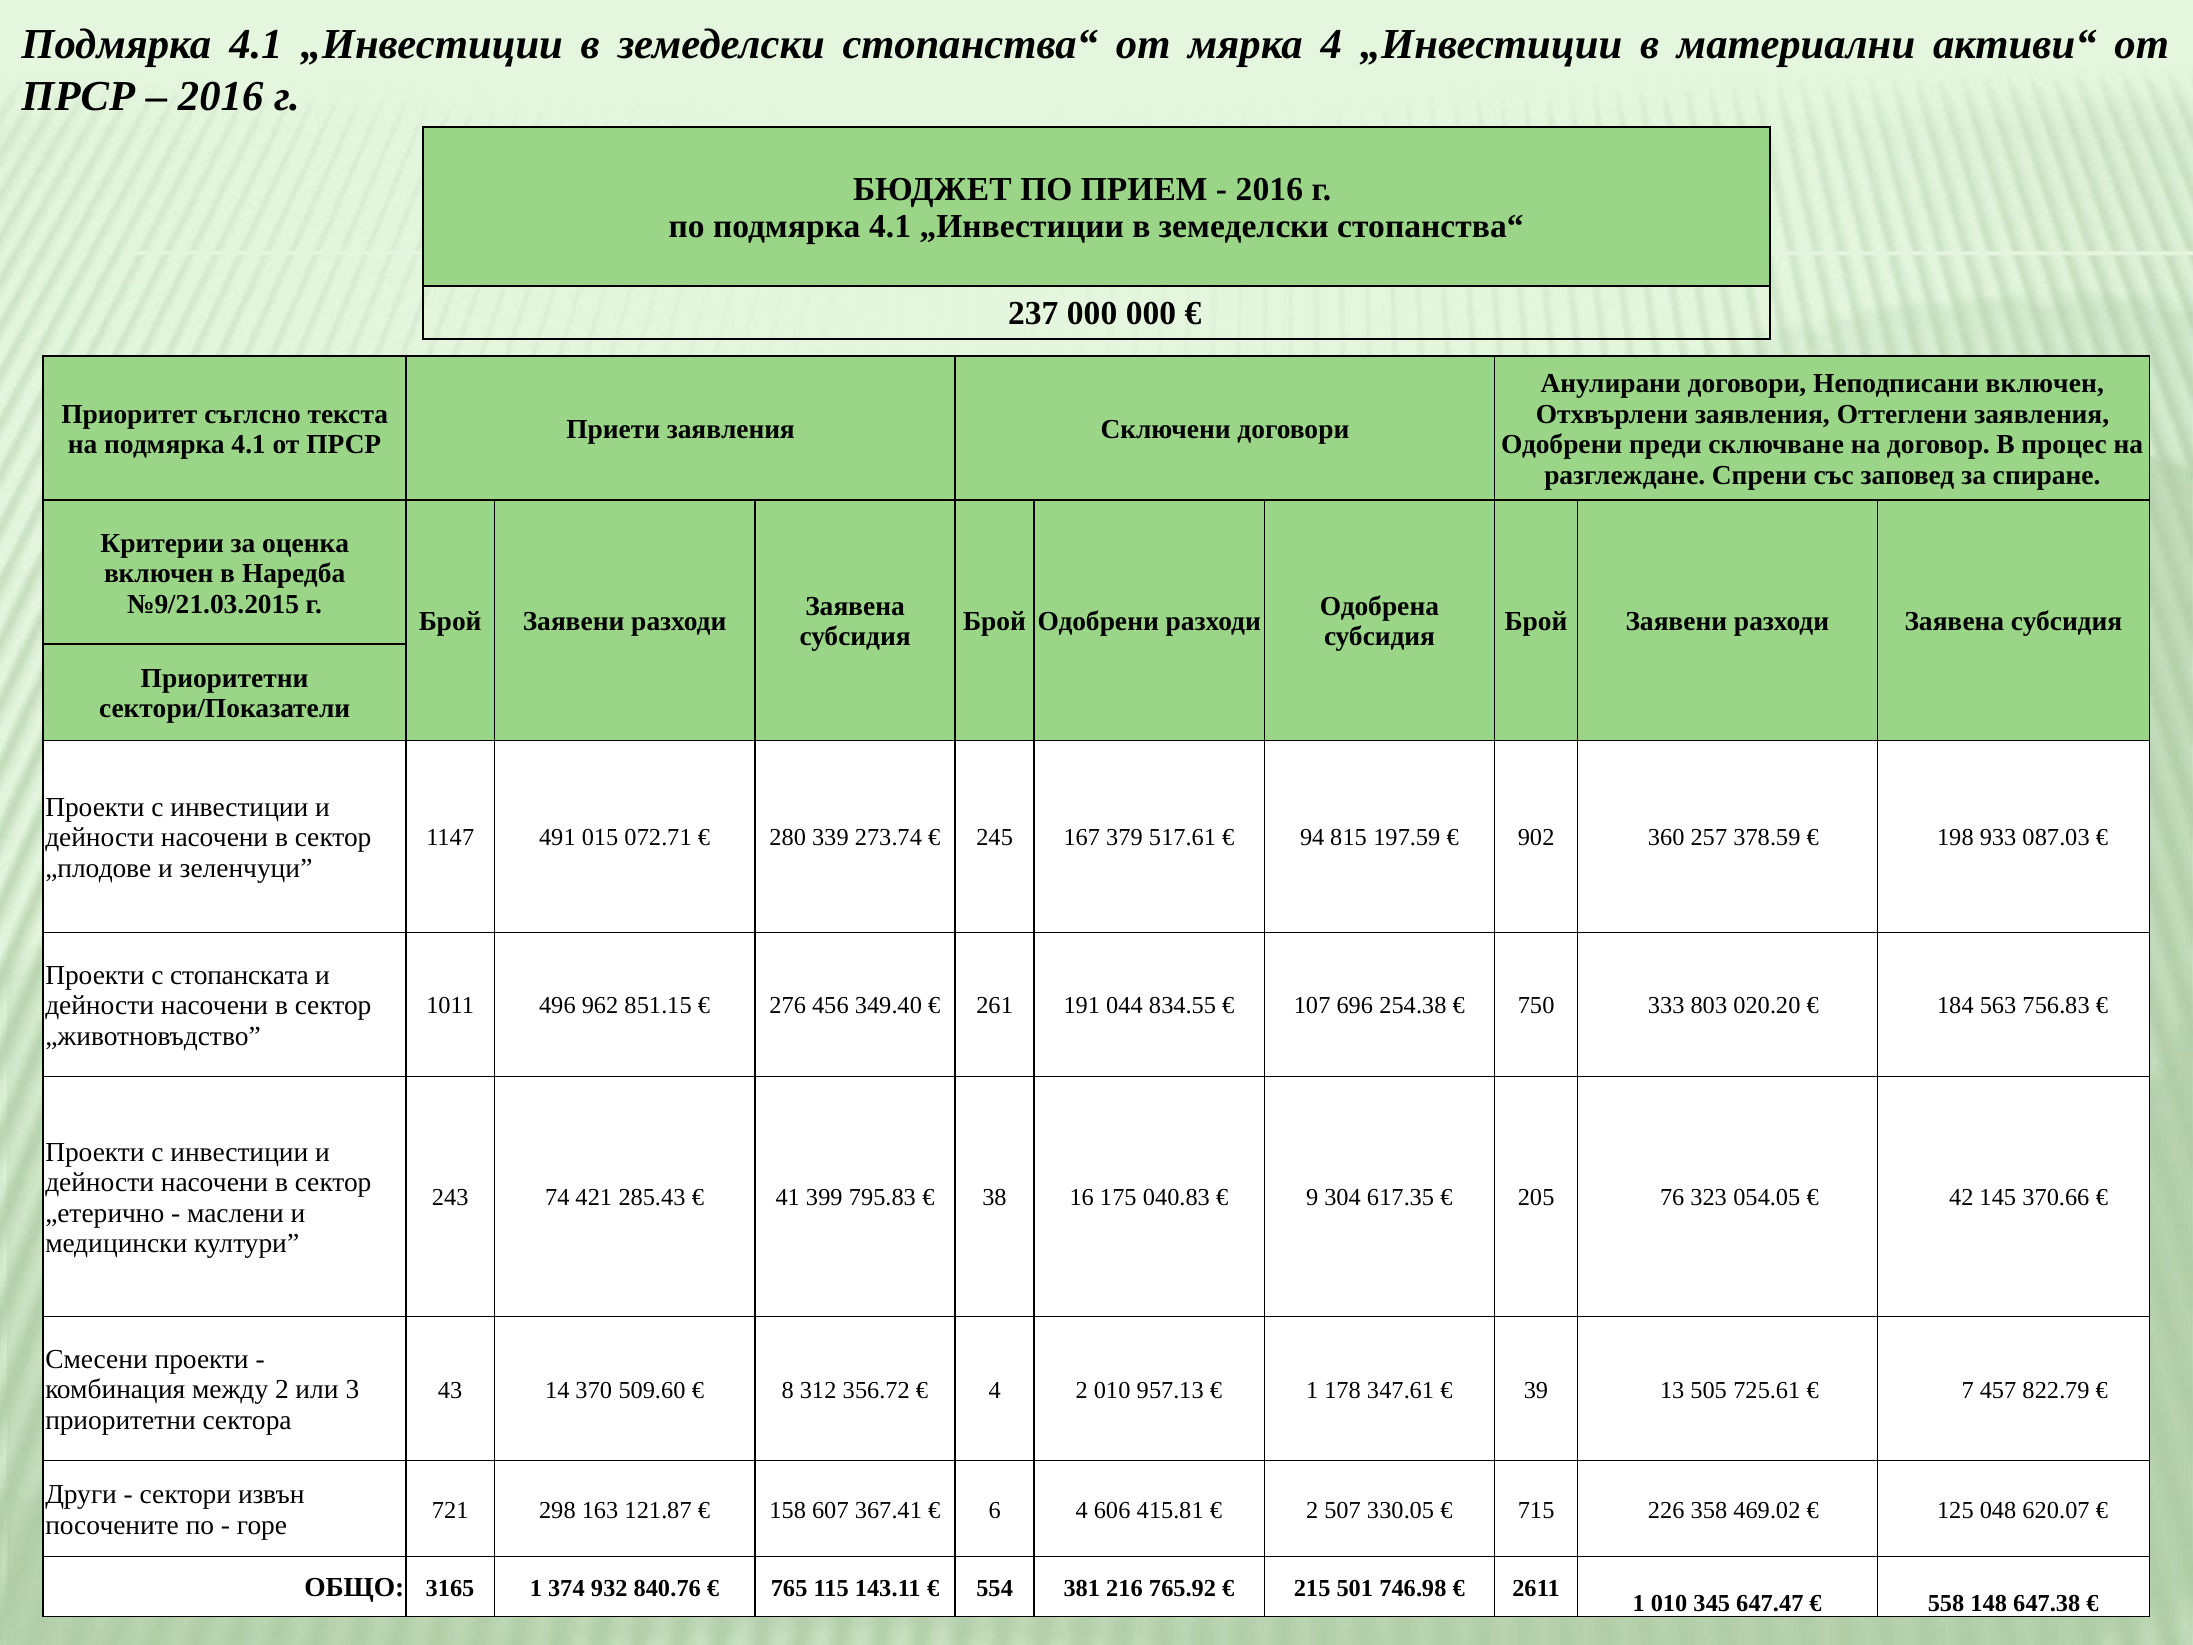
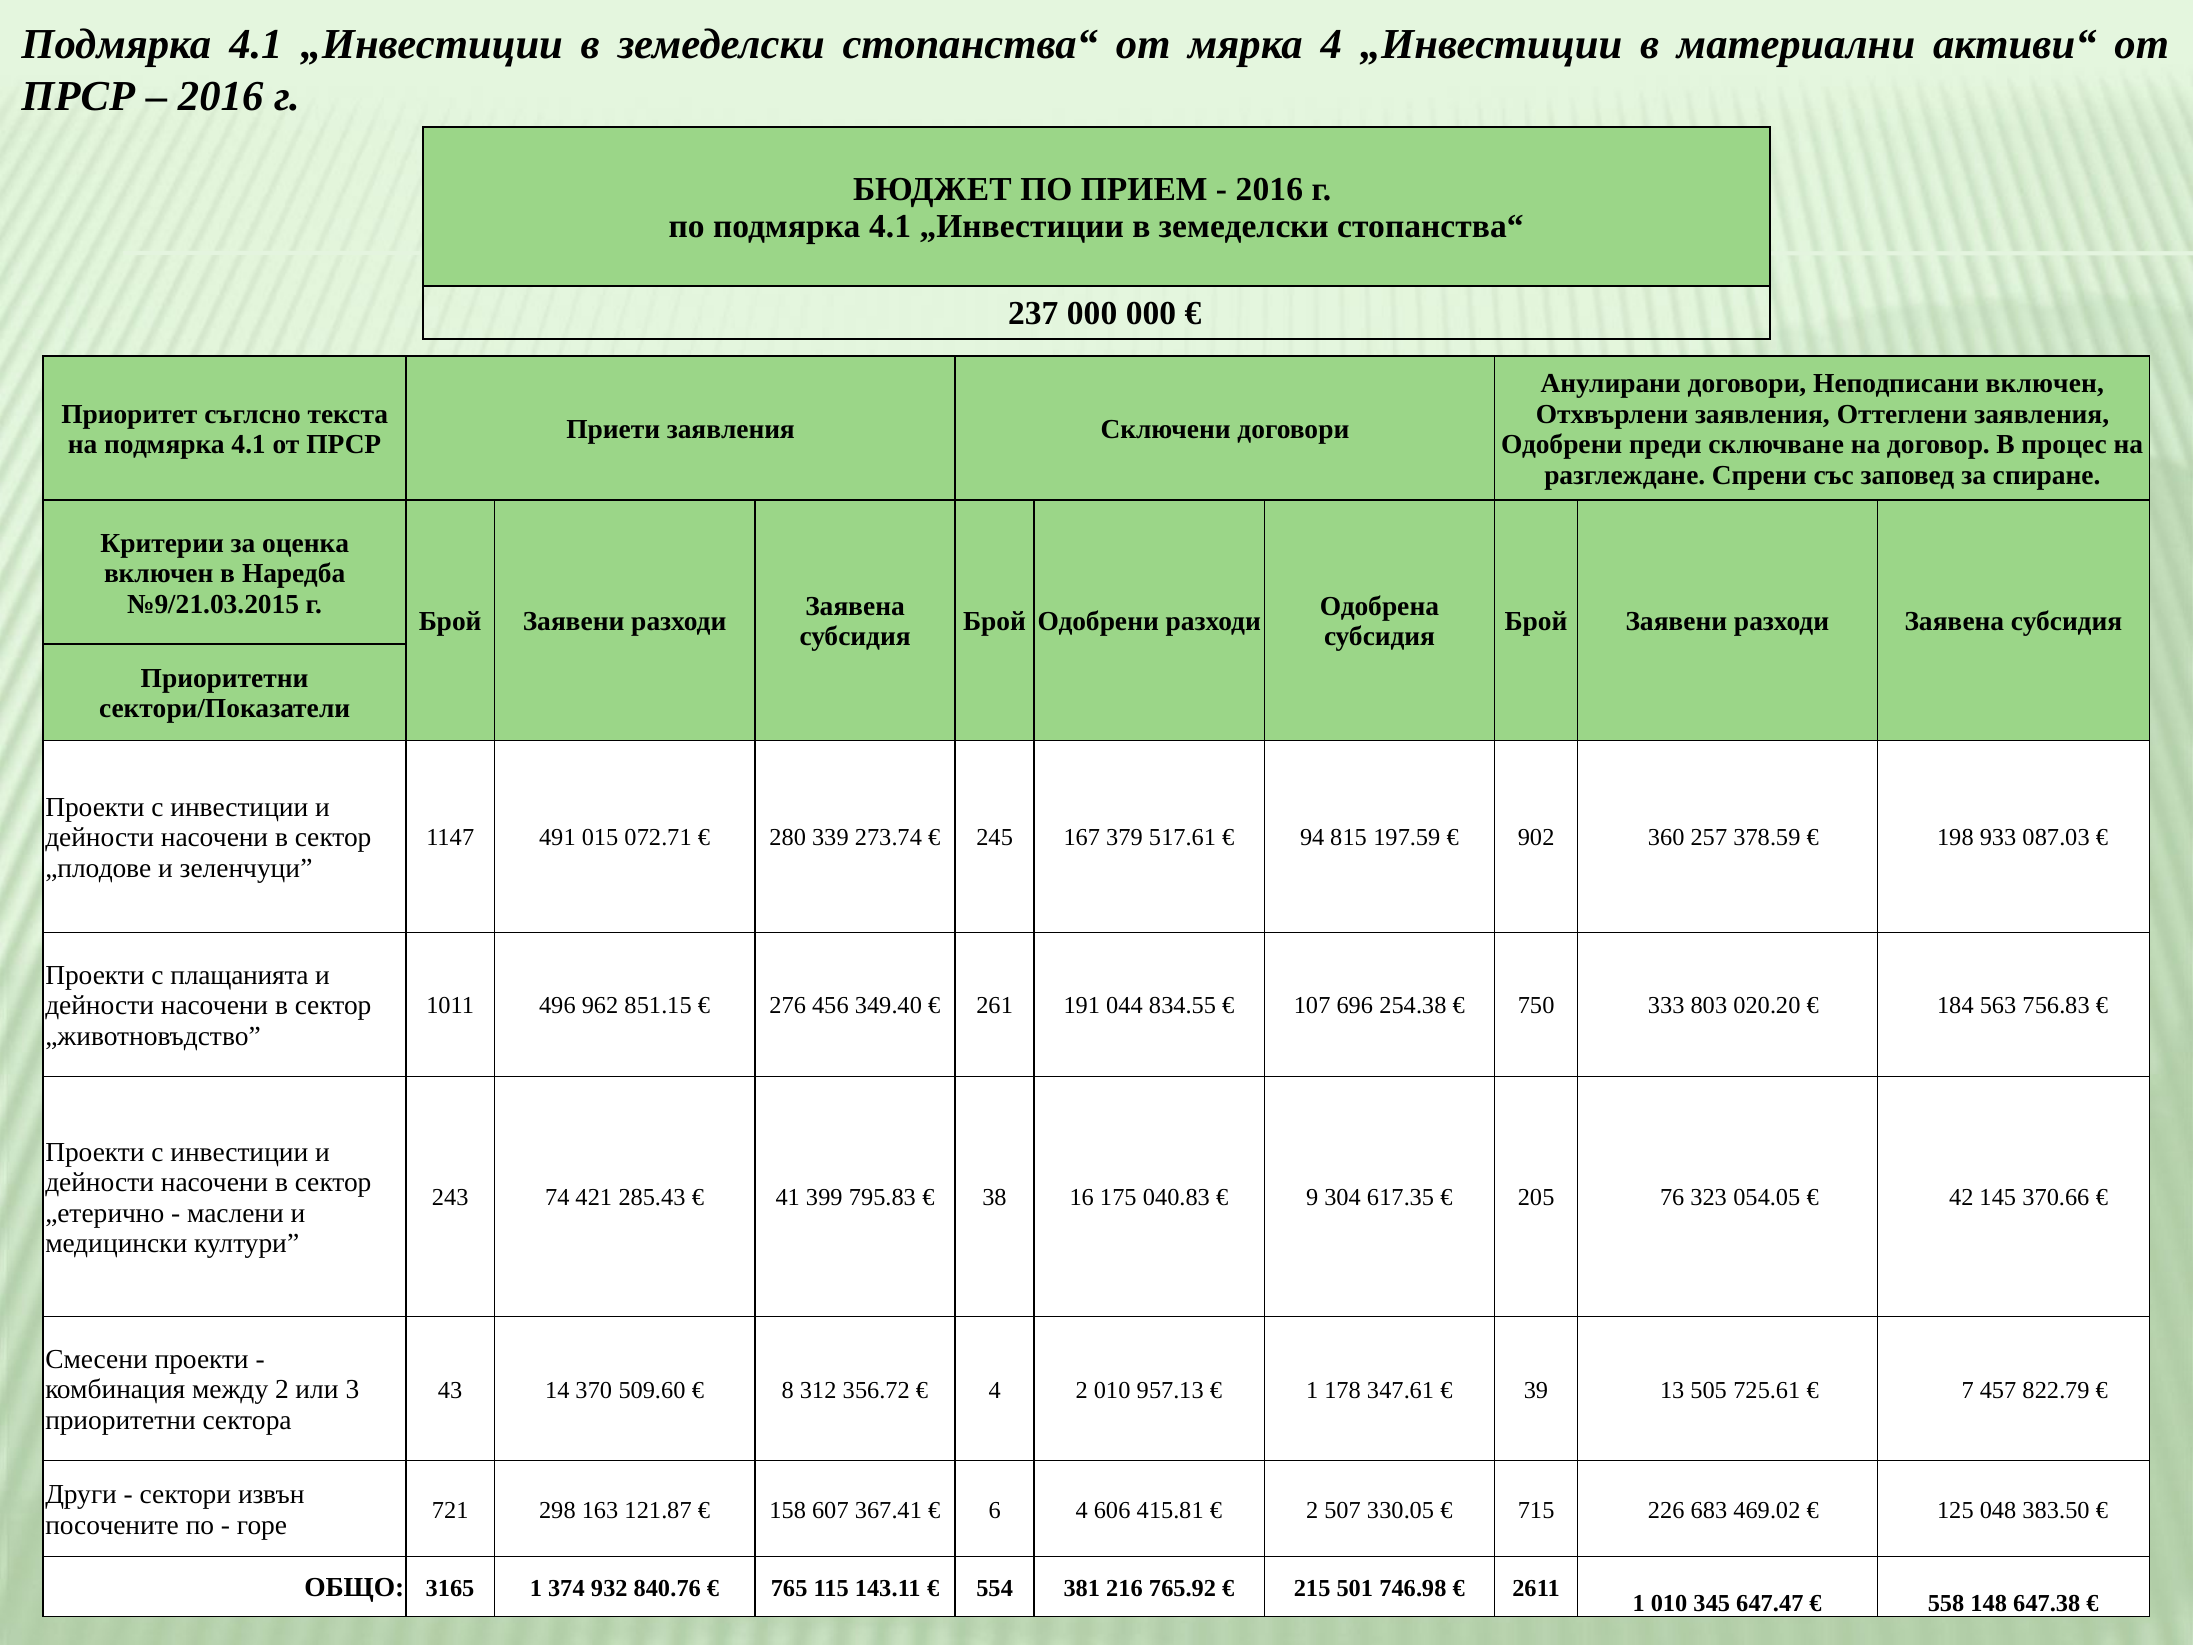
стопанската: стопанската -> плащанията (239, 975)
358: 358 -> 683 (1709, 1510)
620.07: 620.07 -> 383.50 (2056, 1510)
